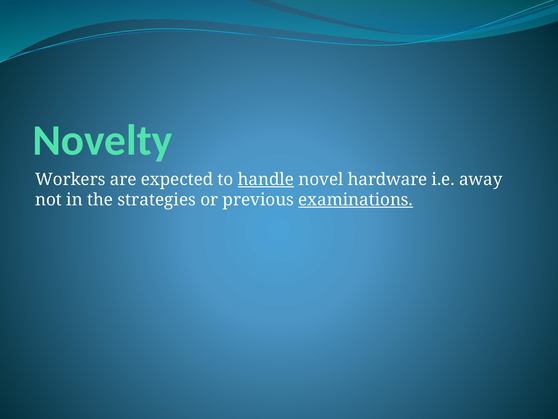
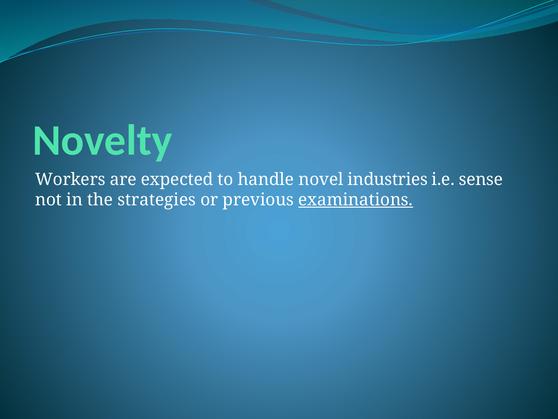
handle underline: present -> none (266, 179)
hardware: hardware -> industries (388, 179)
away: away -> sense (481, 179)
